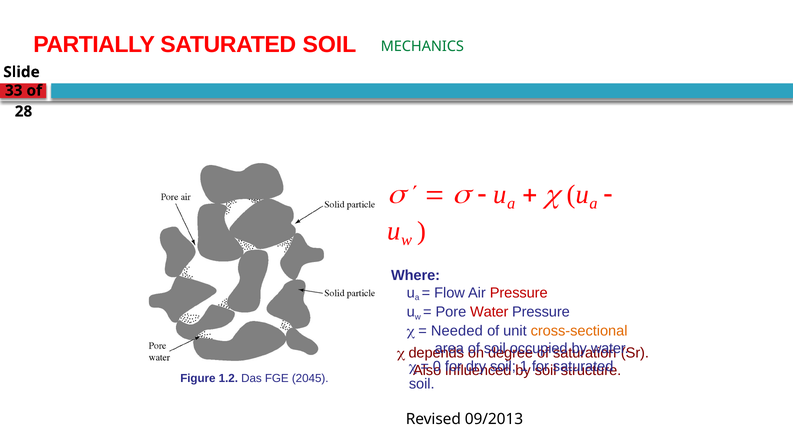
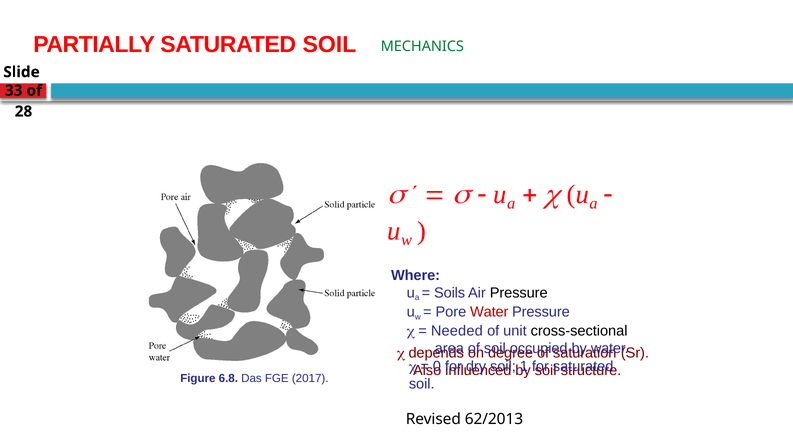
Flow: Flow -> Soils (450, 293)
Pressure colour: red -> black (519, 293)
cross-sectional colour: orange -> black (579, 331)
1.2: 1.2 -> 6.8 (228, 378)
2045: 2045 -> 2017 (310, 378)
09/2013: 09/2013 -> 62/2013 (494, 419)
